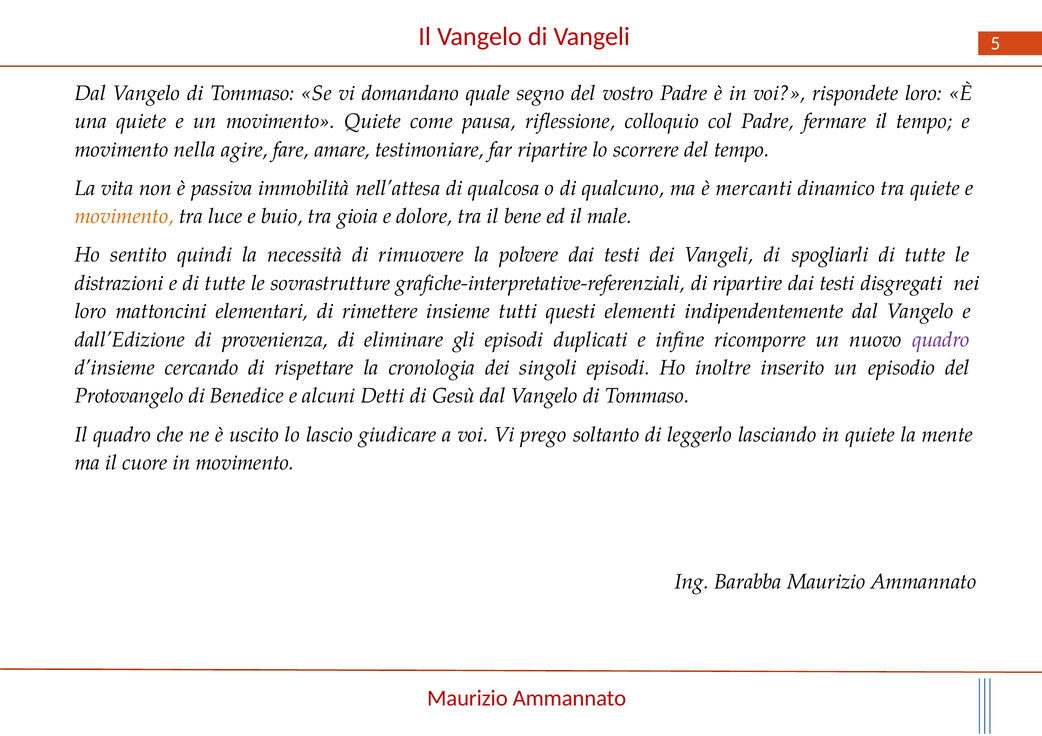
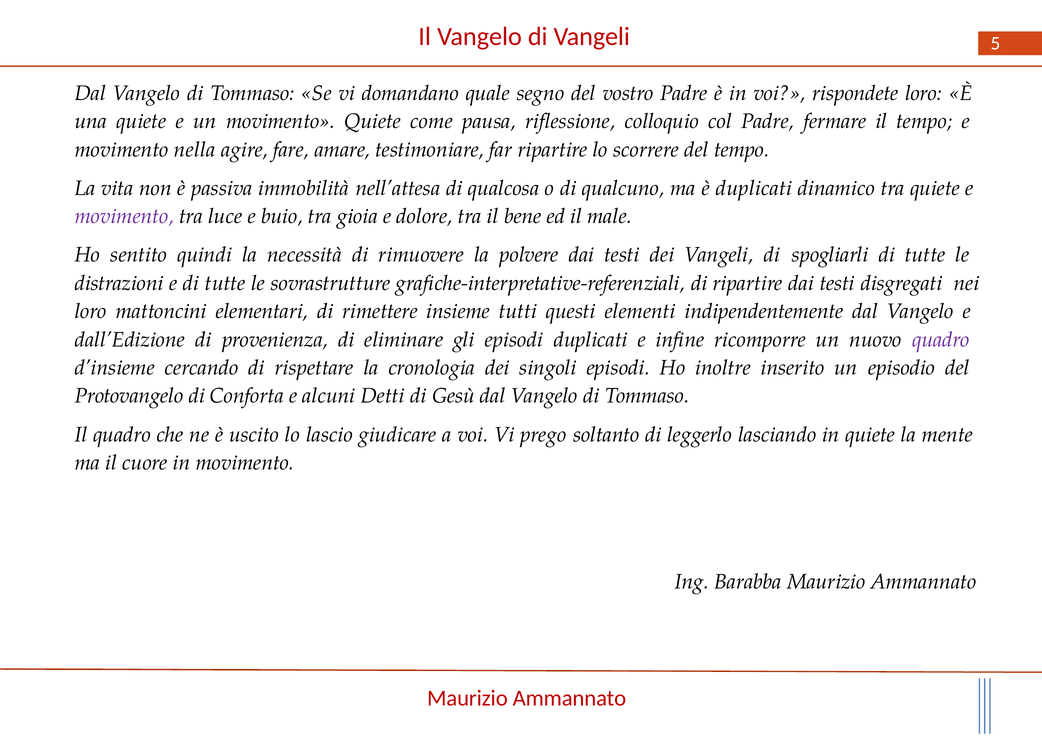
è mercanti: mercanti -> duplicati (754, 188)
movimento colour: orange -> purple (124, 216)
Benedice: Benedice -> Conforta (247, 396)
